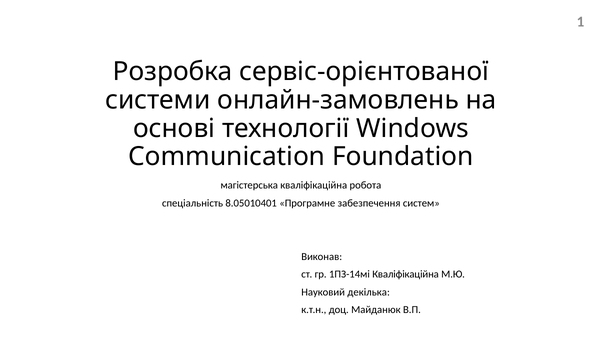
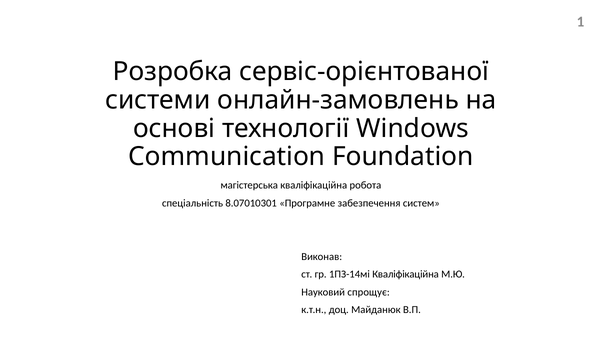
8.05010401: 8.05010401 -> 8.07010301 (251, 204)
декілька: декілька -> спрощує (369, 293)
